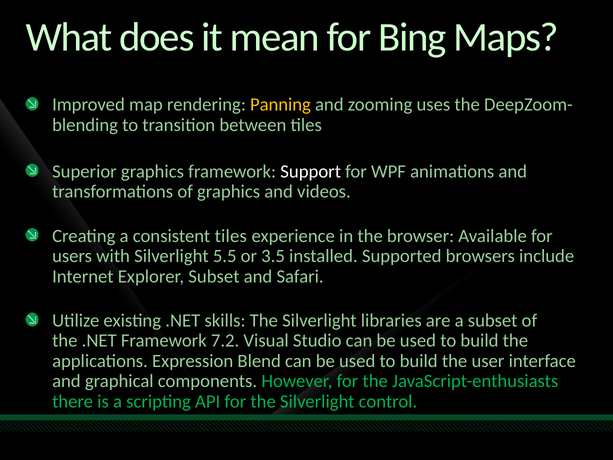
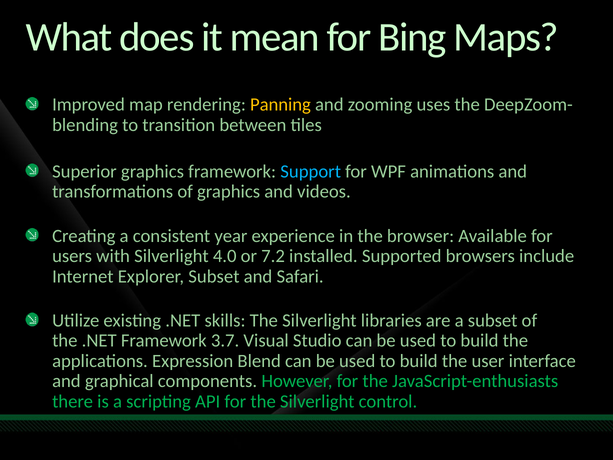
Support colour: white -> light blue (311, 171)
consistent tiles: tiles -> year (231, 236)
5.5: 5.5 -> 4.0 (225, 256)
3.5: 3.5 -> 7.2 (273, 256)
7.2: 7.2 -> 3.7 (225, 341)
